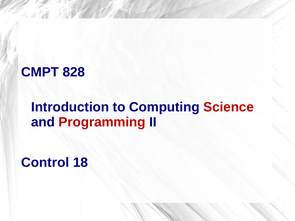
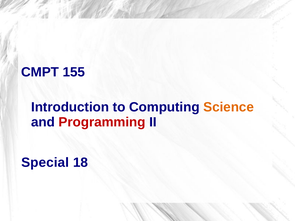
828: 828 -> 155 (74, 72)
Science colour: red -> orange (229, 107)
Control: Control -> Special (45, 163)
